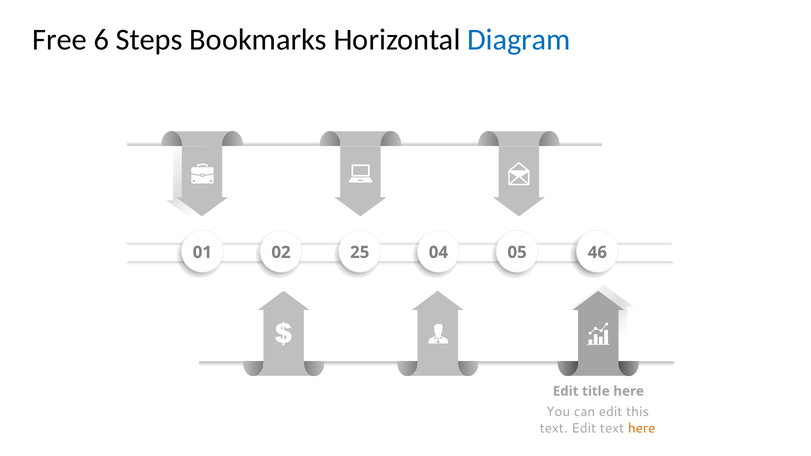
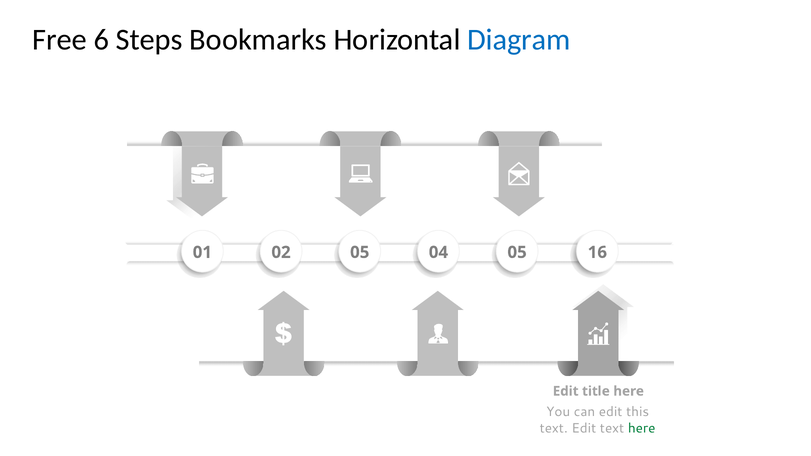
02 25: 25 -> 05 (360, 252)
46: 46 -> 16 (597, 252)
here colour: orange -> green (642, 428)
